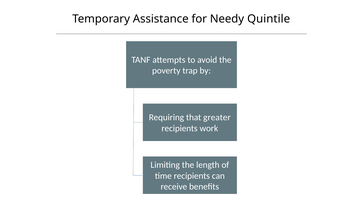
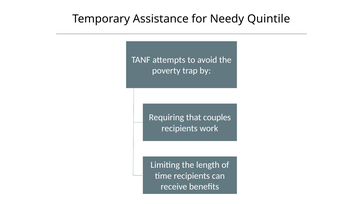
greater: greater -> couples (217, 118)
